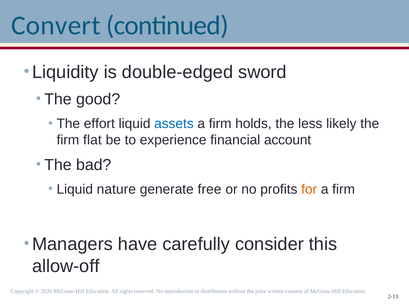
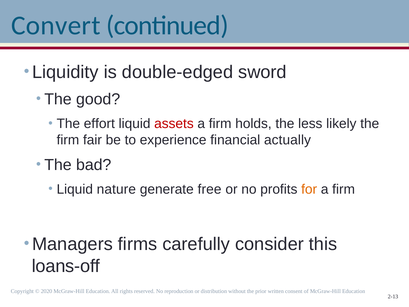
assets colour: blue -> red (174, 124)
flat: flat -> fair (92, 140)
account: account -> actually (288, 140)
have: have -> firms (138, 244)
allow-off: allow-off -> loans-off (66, 266)
